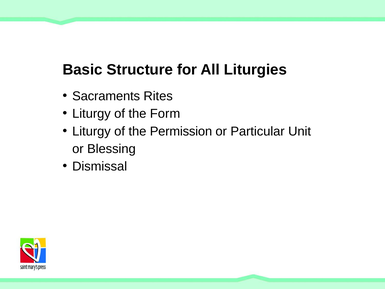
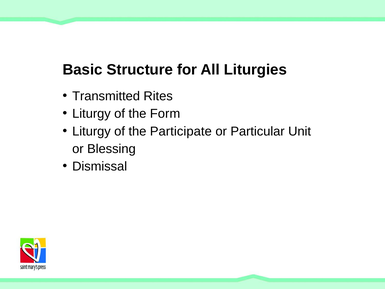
Sacraments: Sacraments -> Transmitted (106, 96)
Permission: Permission -> Participate (181, 131)
